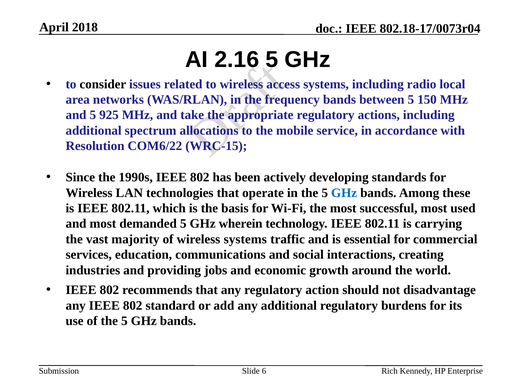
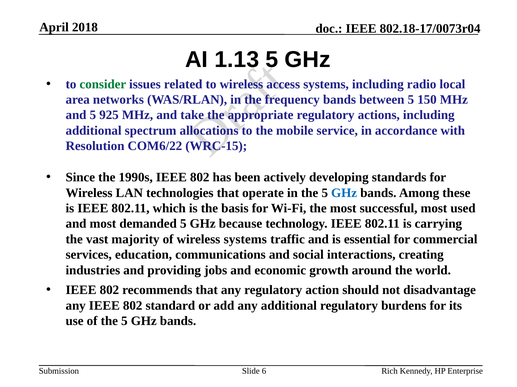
2.16: 2.16 -> 1.13 (237, 60)
consider colour: black -> green (103, 84)
wherein: wherein -> because (241, 224)
